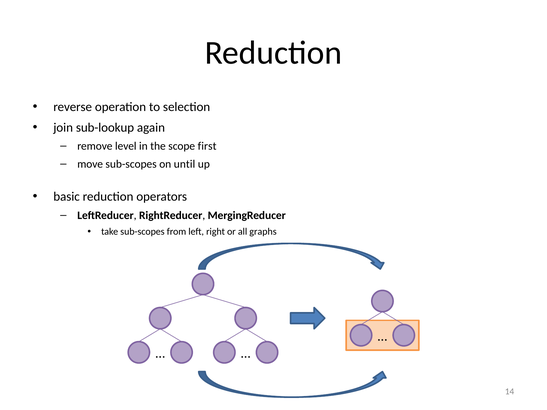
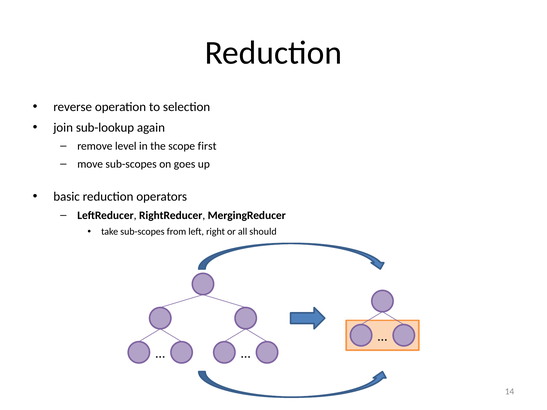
until: until -> goes (185, 164)
graphs: graphs -> should (263, 232)
